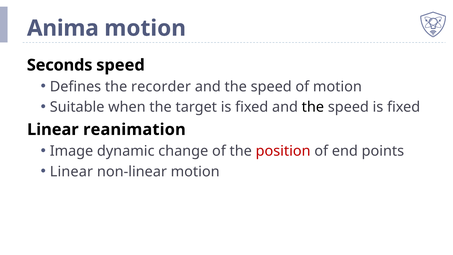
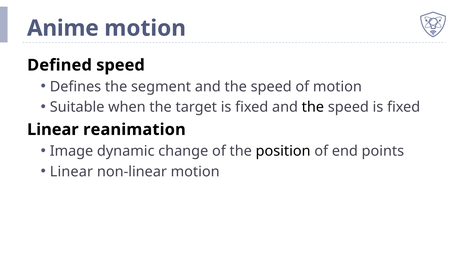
Anima: Anima -> Anime (63, 28)
Seconds: Seconds -> Defined (59, 65)
recorder: recorder -> segment (161, 87)
position colour: red -> black (283, 151)
